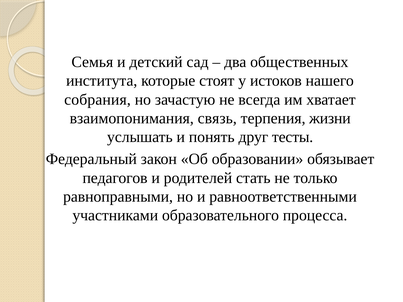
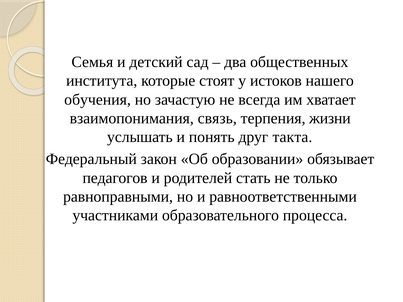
собрания: собрания -> обучения (98, 100)
тесты: тесты -> такта (292, 137)
